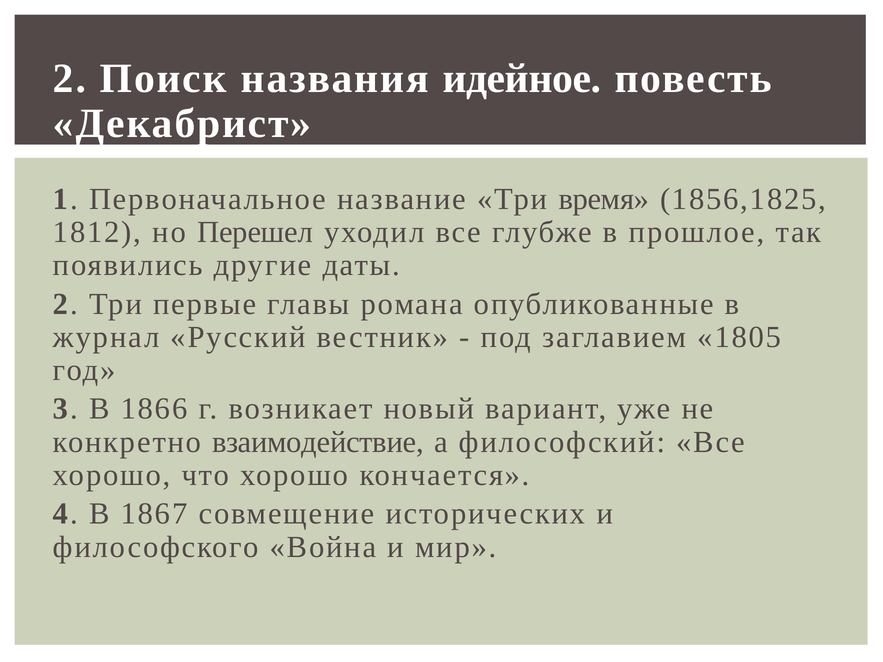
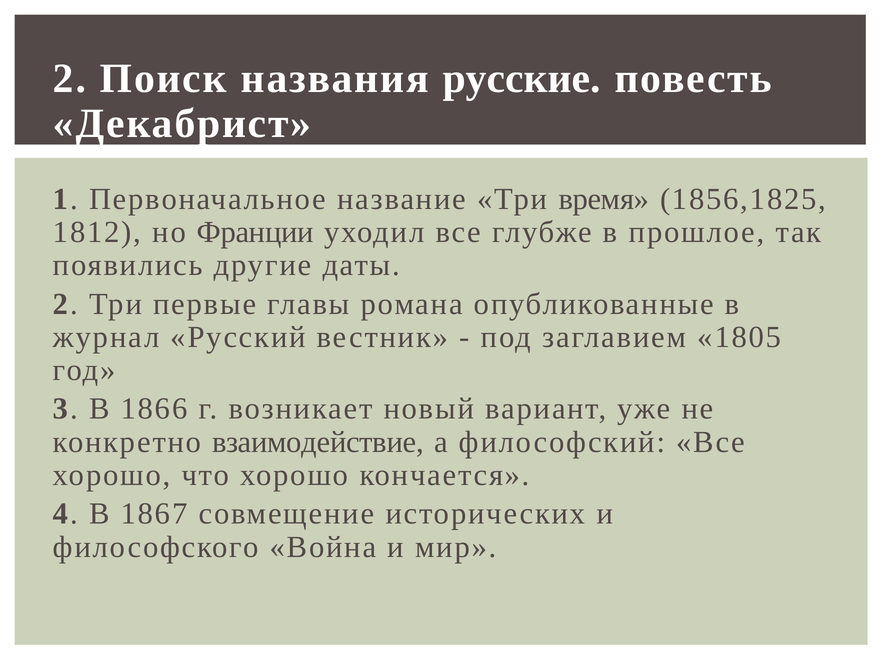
идейное: идейное -> русские (522, 78)
Перешел: Перешел -> Франции (255, 232)
